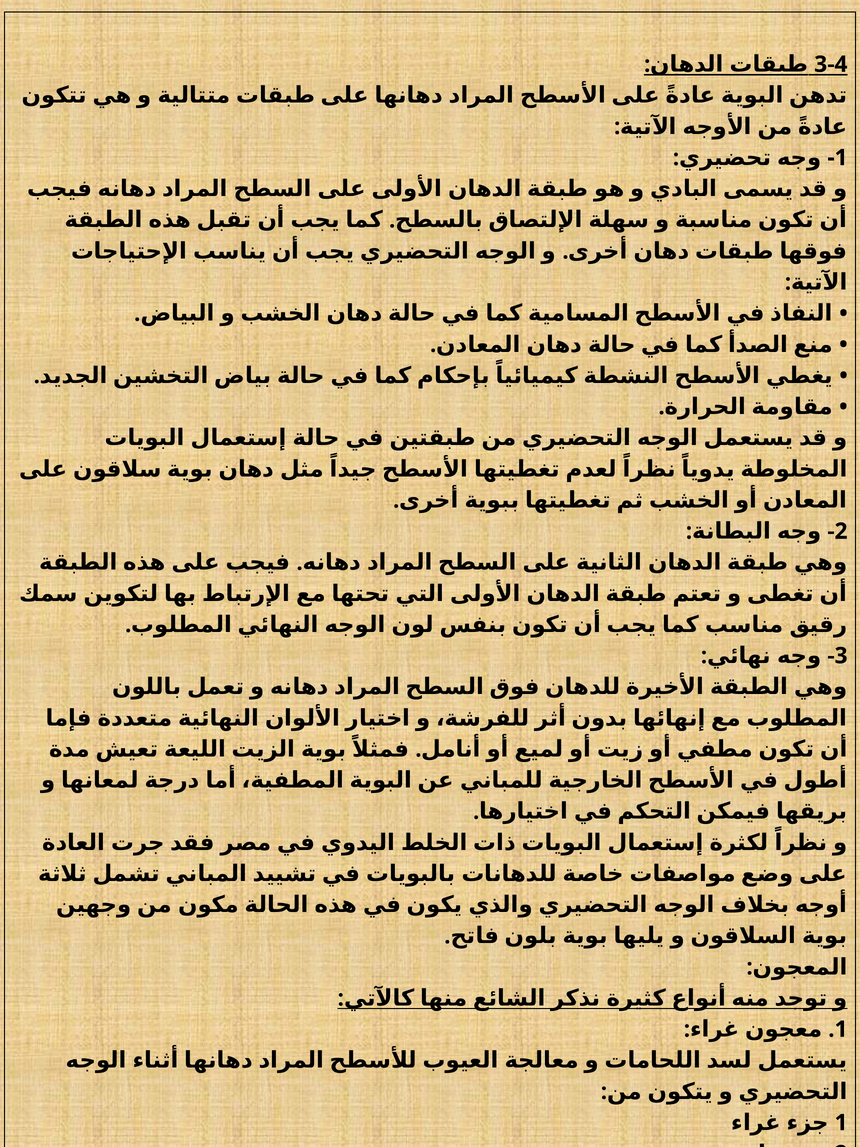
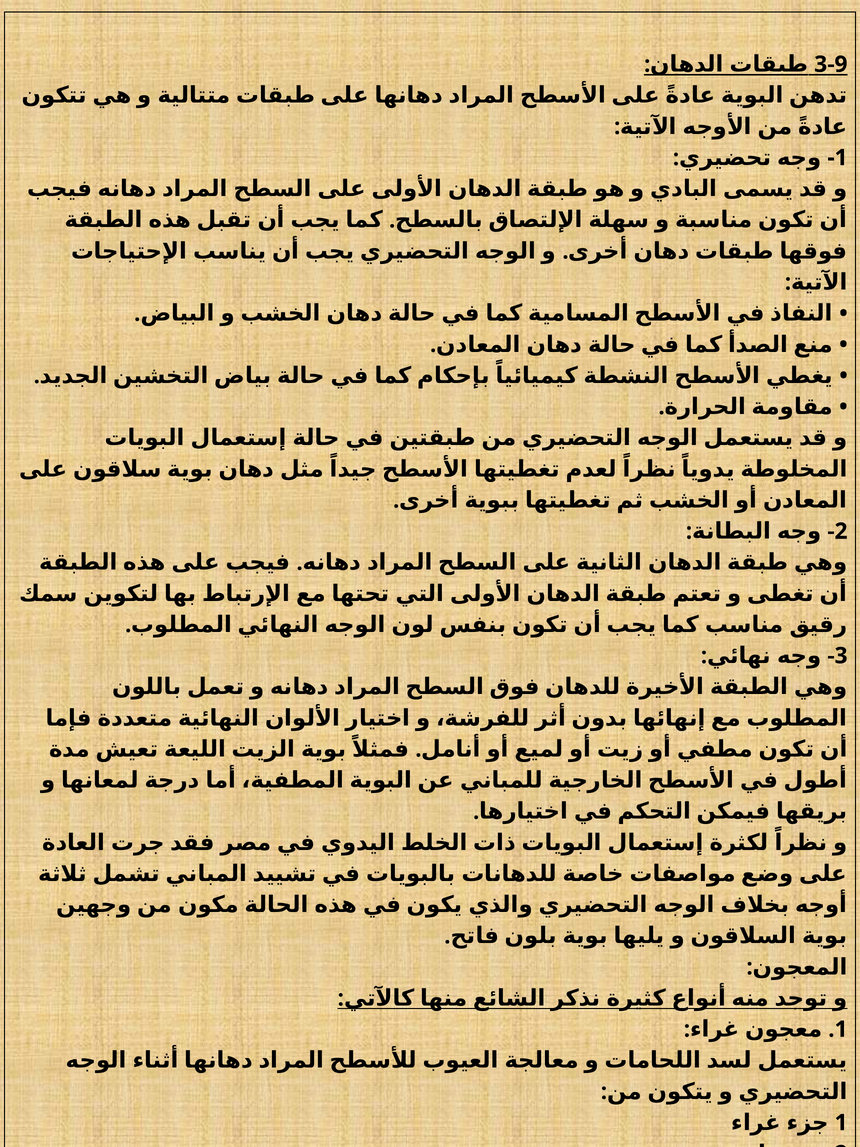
3-4: 3-4 -> 3-9 (831, 64)
